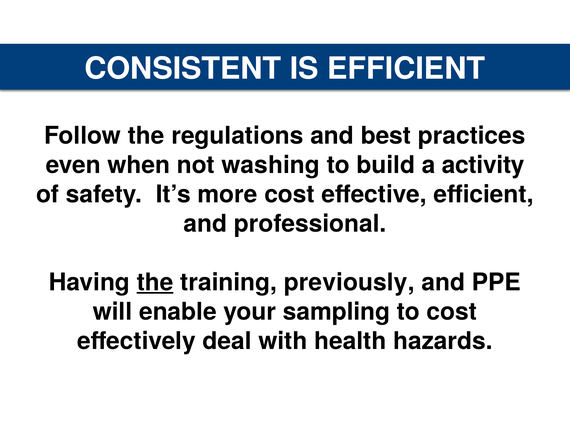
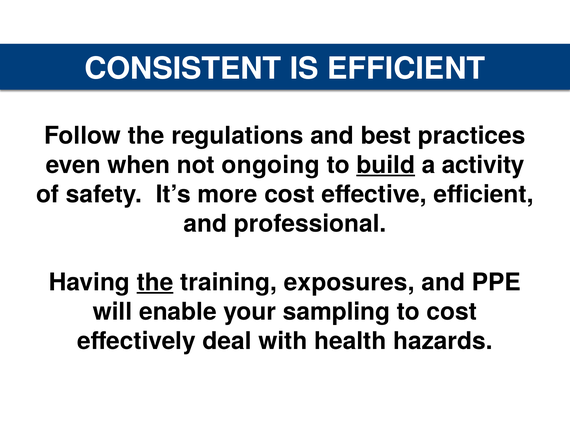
washing: washing -> ongoing (271, 165)
build underline: none -> present (386, 165)
previously: previously -> exposures (349, 283)
